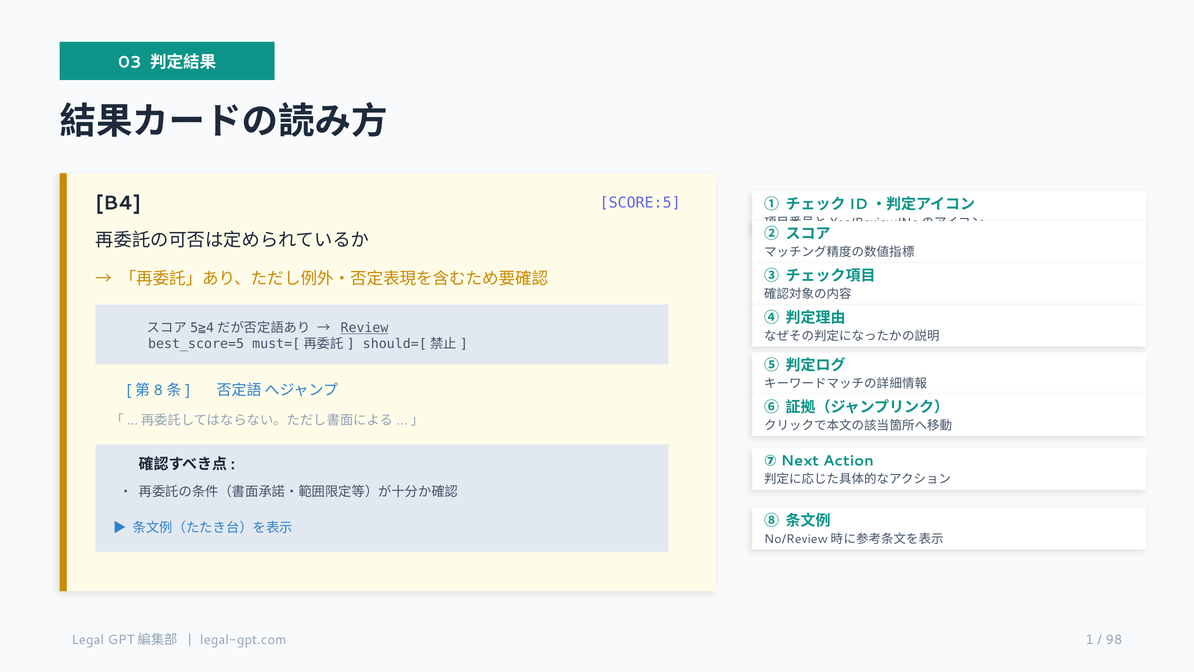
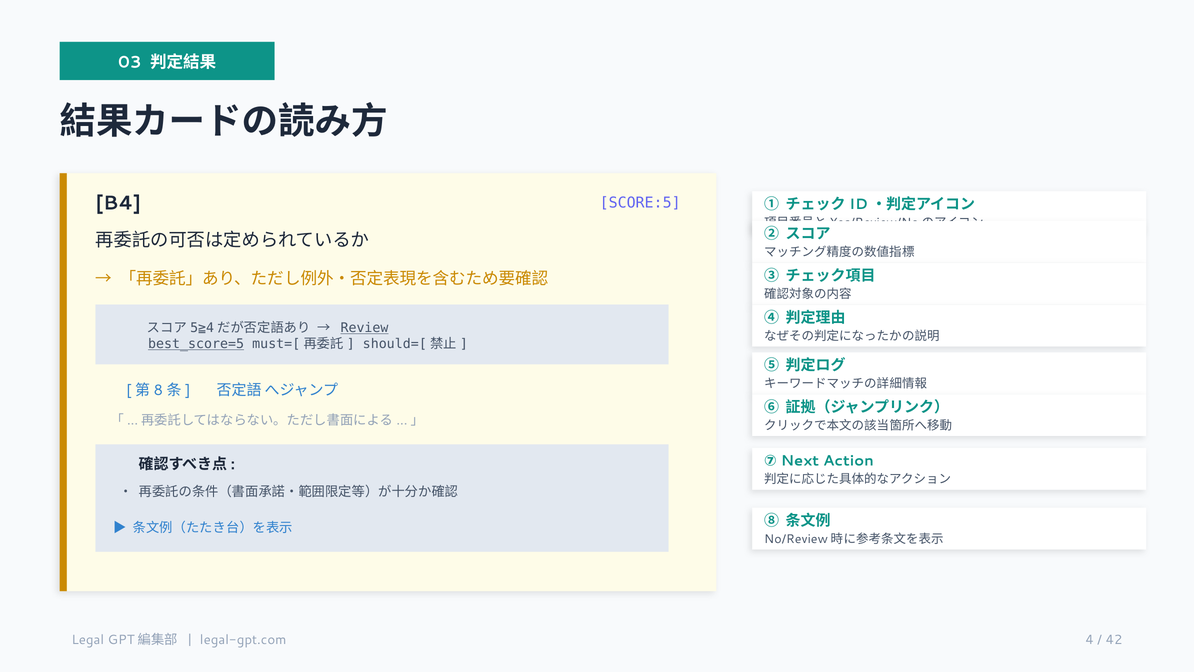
best_score=5 underline: none -> present (196, 344)
1: 1 -> 4 (1089, 640)
98: 98 -> 42 (1114, 640)
